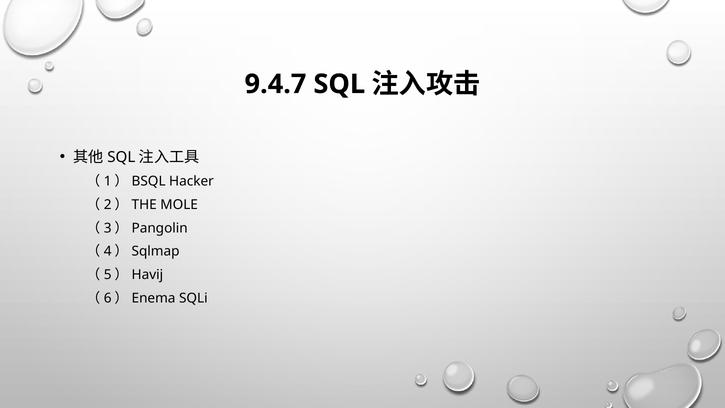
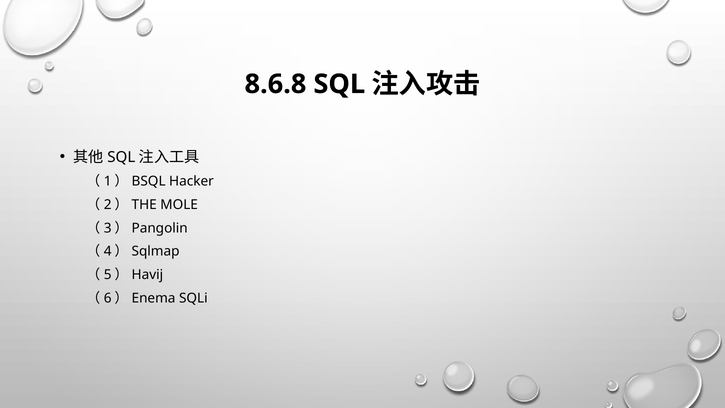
9.4.7: 9.4.7 -> 8.6.8 (275, 84)
